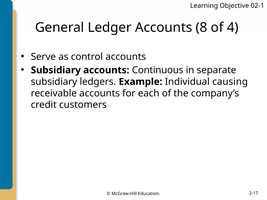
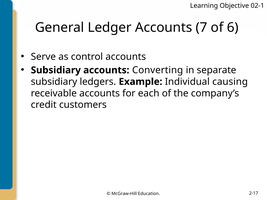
8: 8 -> 7 (202, 28)
4: 4 -> 6 (233, 28)
Continuous: Continuous -> Converting (158, 70)
